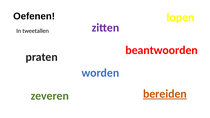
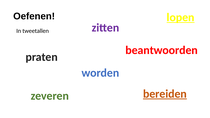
lopen underline: none -> present (181, 17)
